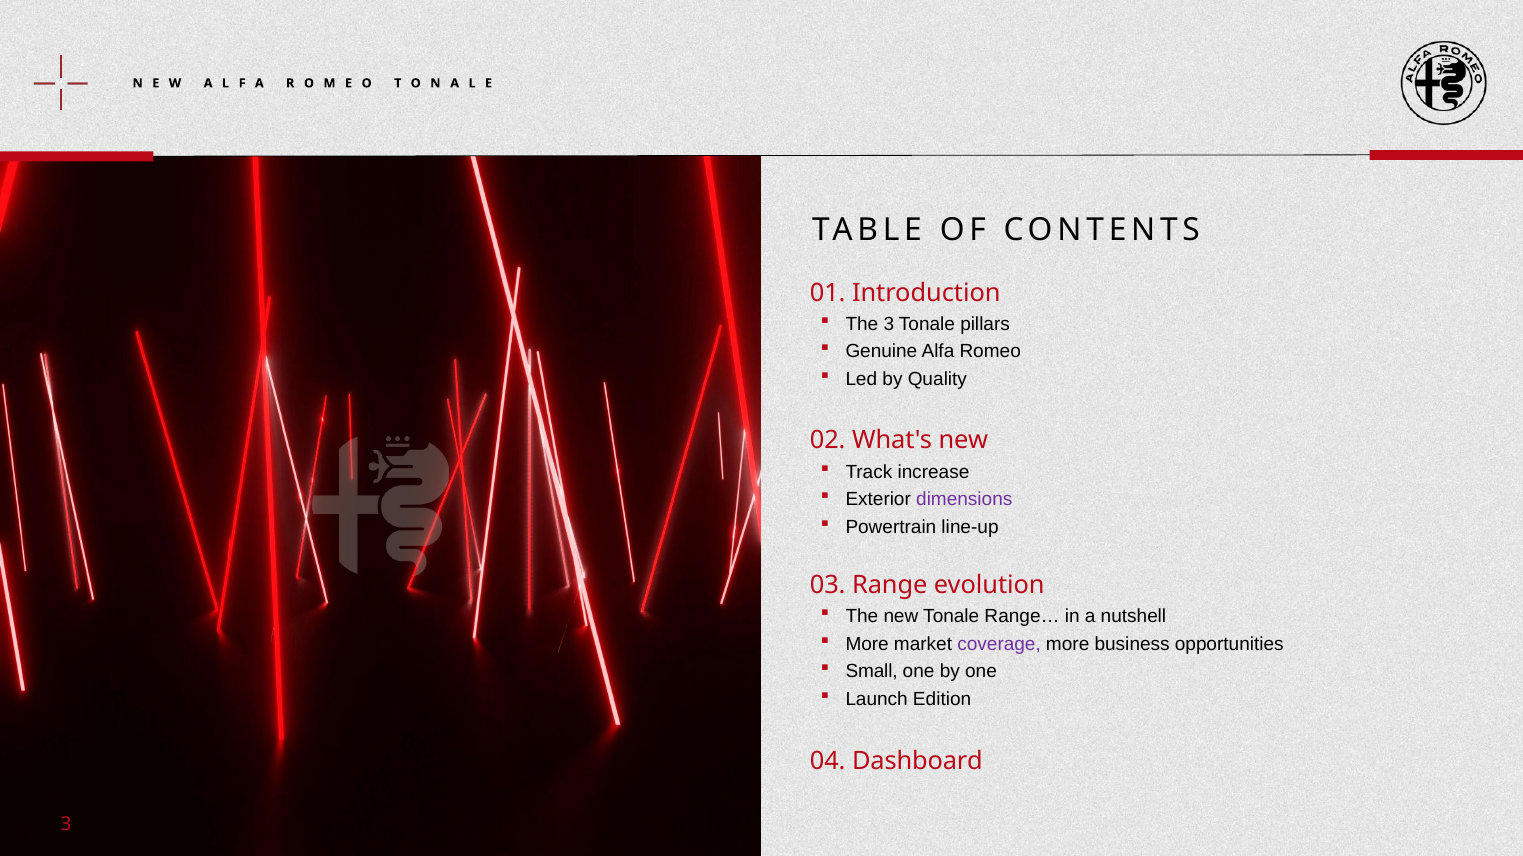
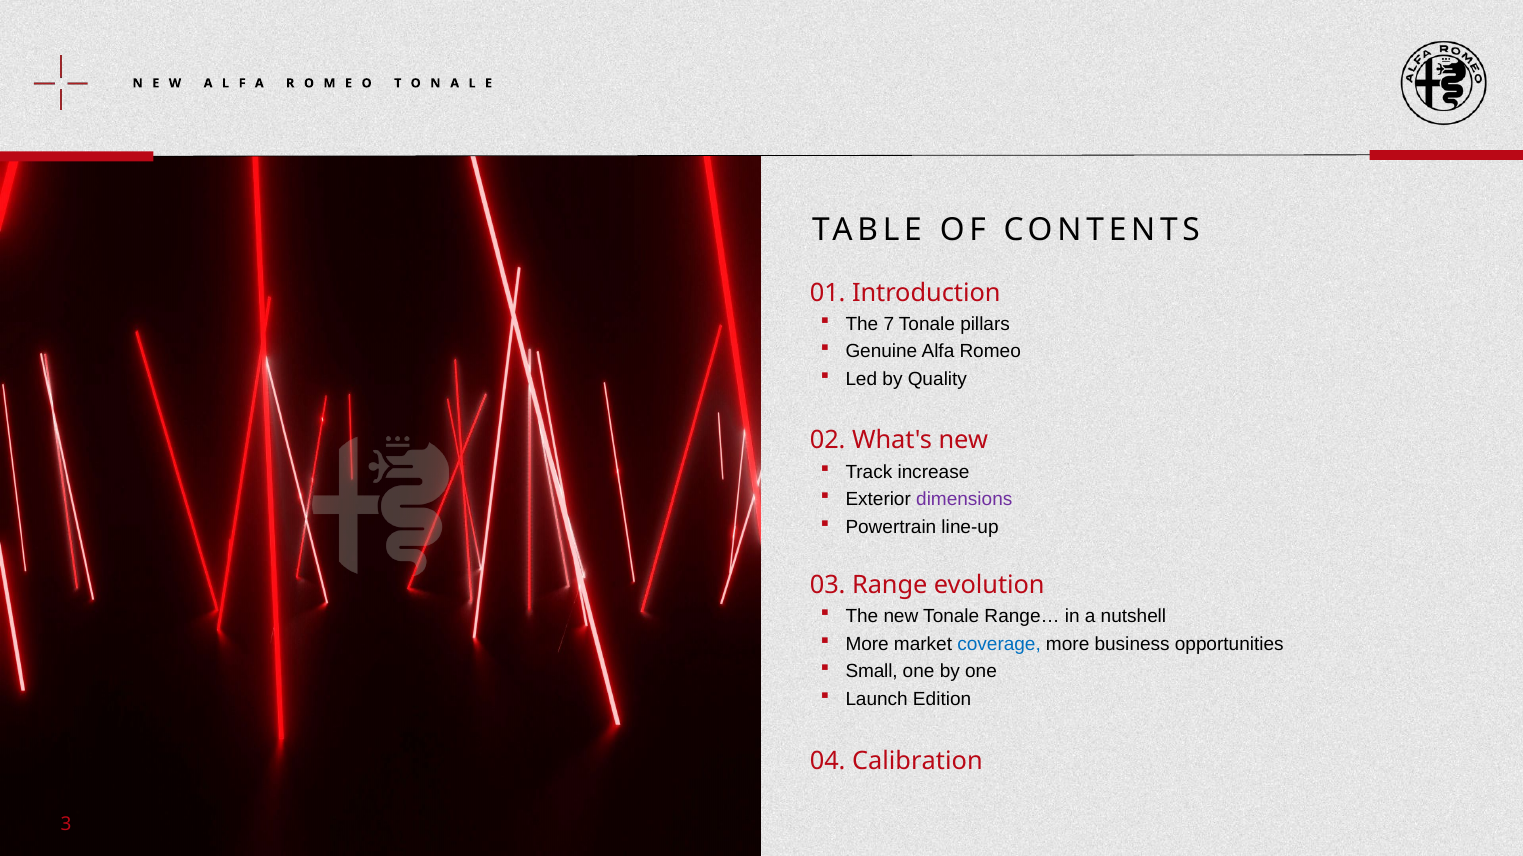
The 3: 3 -> 7 (889, 324)
coverage colour: purple -> blue (999, 644)
Dashboard: Dashboard -> Calibration (917, 762)
